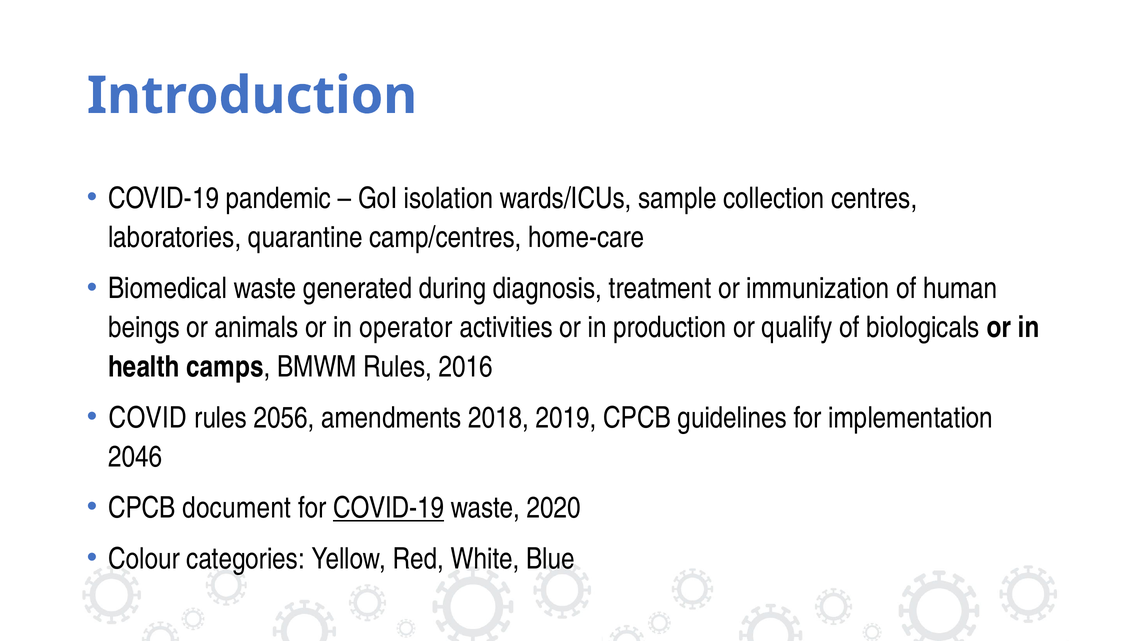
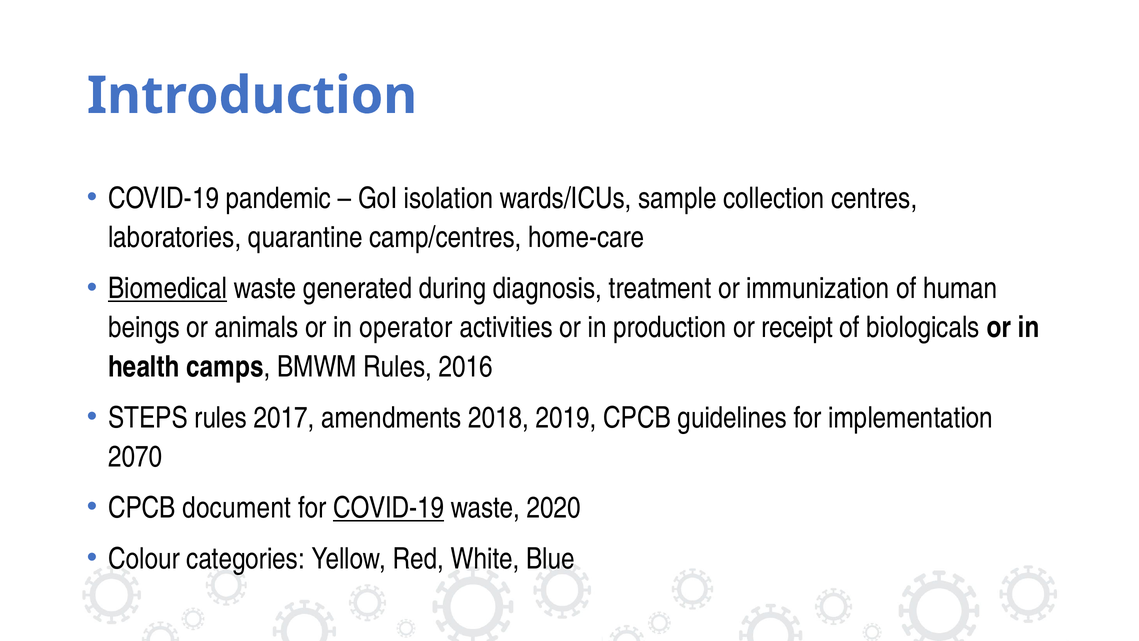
Biomedical underline: none -> present (168, 288)
qualify: qualify -> receipt (797, 327)
COVID: COVID -> STEPS (148, 418)
2056: 2056 -> 2017 (284, 418)
2046: 2046 -> 2070 (135, 457)
